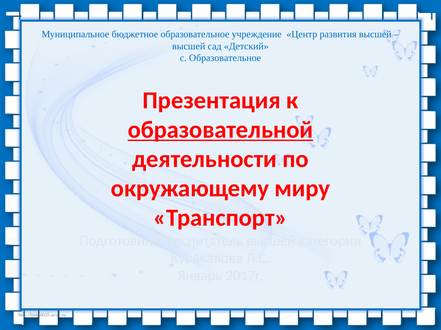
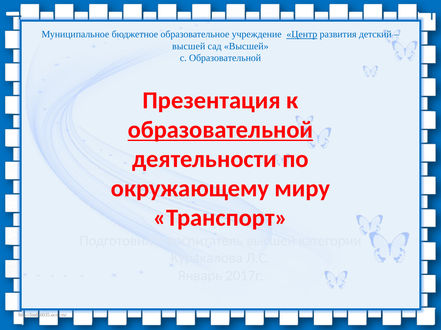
Центр underline: none -> present (302, 34)
развития высшей: высшей -> детский (375, 34)
сад Детский: Детский -> Высшей (246, 46)
с Образовательное: Образовательное -> Образовательной (225, 58)
